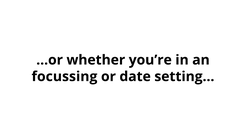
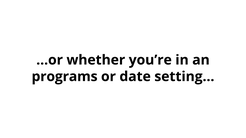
focussing: focussing -> programs (65, 77)
